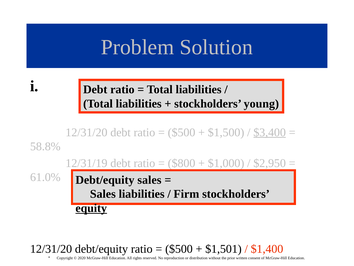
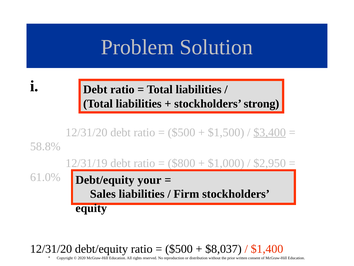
young: young -> strong (261, 103)
Debt/equity sales: sales -> your (149, 180)
equity underline: present -> none (91, 208)
$1,501: $1,501 -> $8,037 (223, 249)
